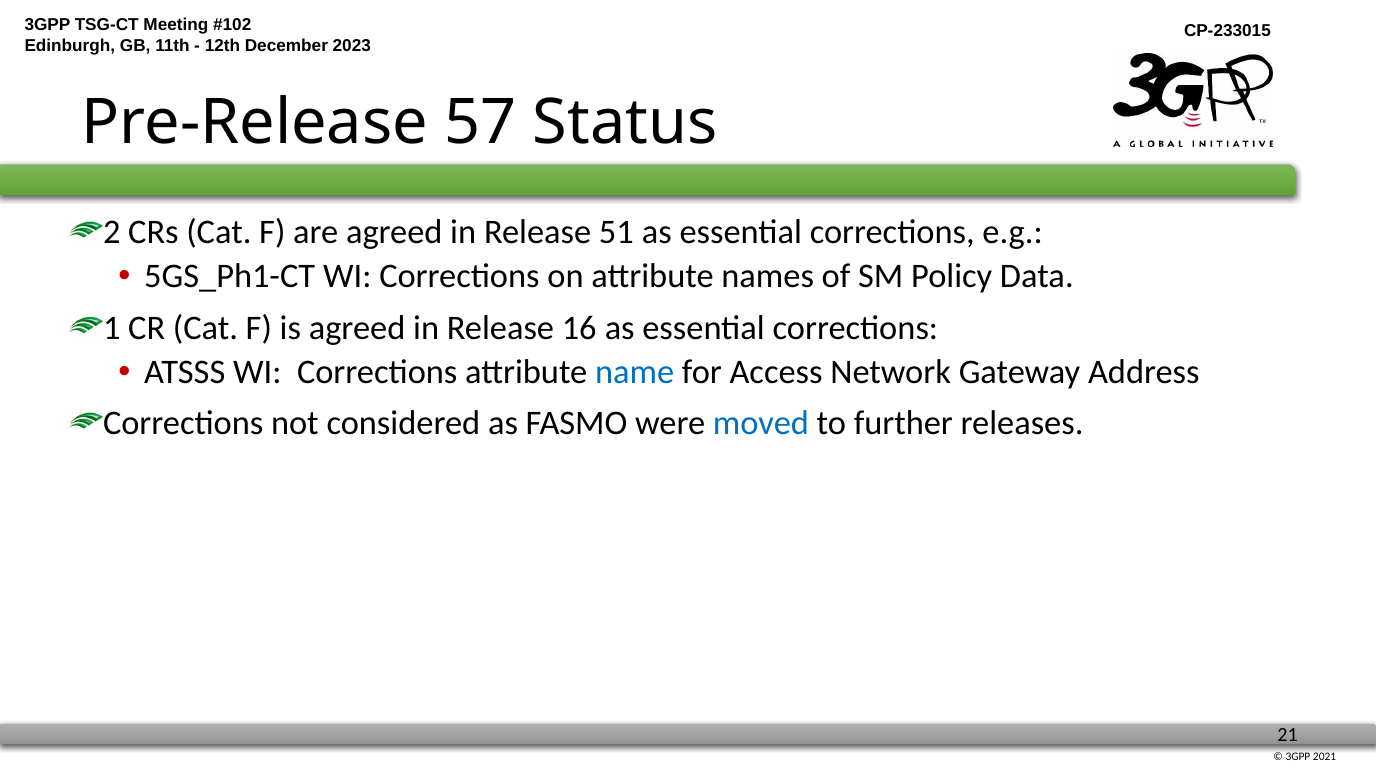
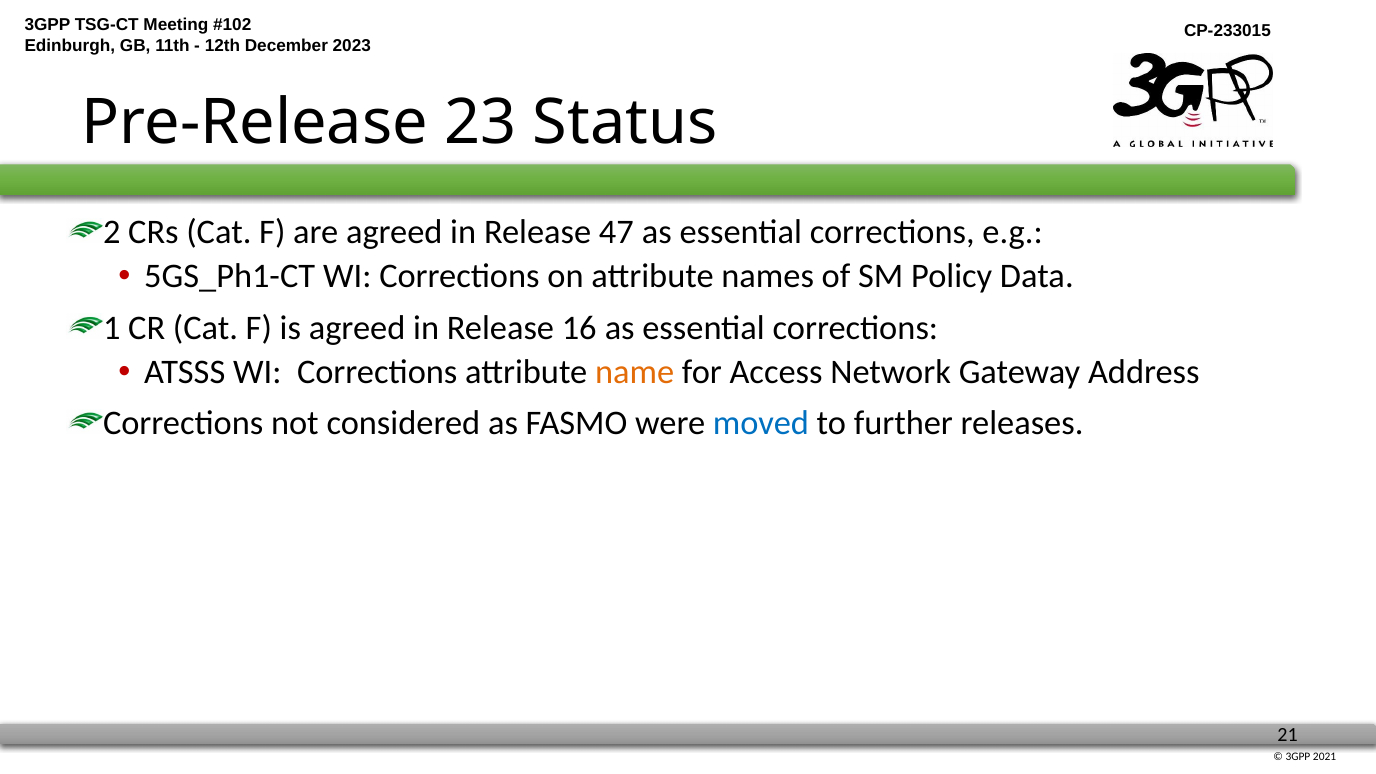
57: 57 -> 23 (481, 123)
51: 51 -> 47 (616, 232)
name colour: blue -> orange (635, 372)
